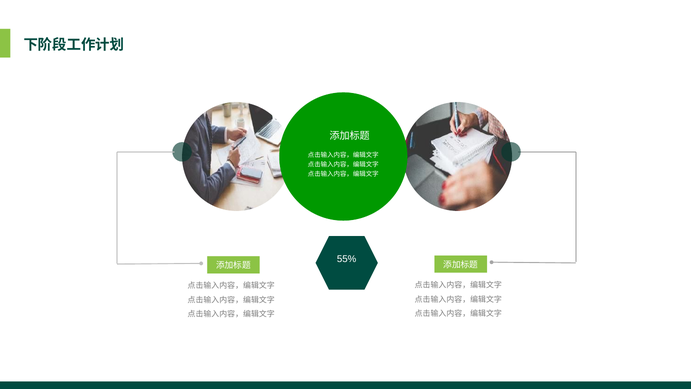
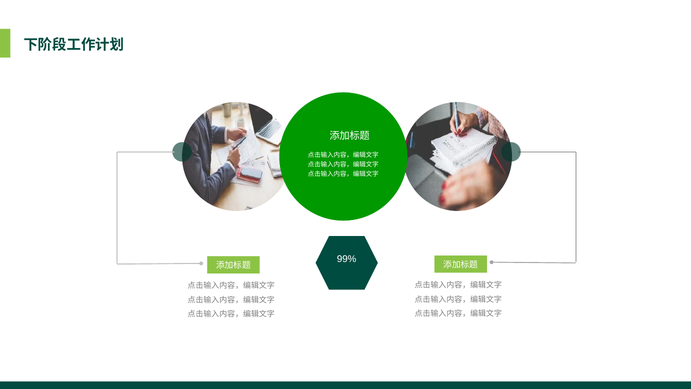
55%: 55% -> 99% (347, 259)
